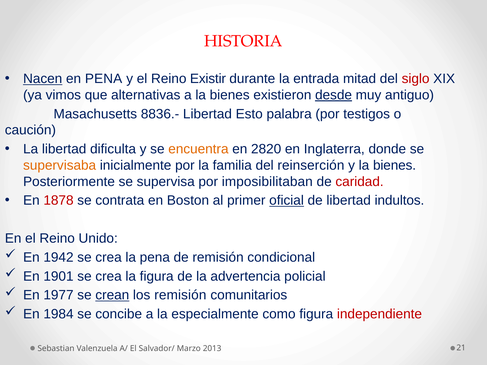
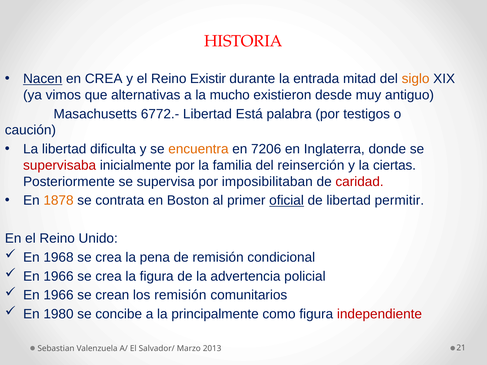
en PENA: PENA -> CREA (104, 79)
siglo colour: red -> orange (416, 79)
a la bienes: bienes -> mucho (230, 95)
desde underline: present -> none (334, 95)
8836.-: 8836.- -> 6772.- (160, 114)
Esto: Esto -> Está (249, 114)
2820: 2820 -> 7206 (266, 149)
supervisaba colour: orange -> red (60, 165)
y la bienes: bienes -> ciertas (395, 165)
1878 colour: red -> orange (58, 201)
indultos: indultos -> permitir (399, 201)
1942: 1942 -> 1968 (58, 257)
1901: 1901 -> 1966 (58, 276)
1977: 1977 -> 1966 (58, 295)
crean underline: present -> none (112, 295)
1984: 1984 -> 1980 (58, 314)
especialmente: especialmente -> principalmente (215, 314)
